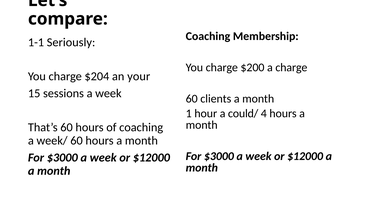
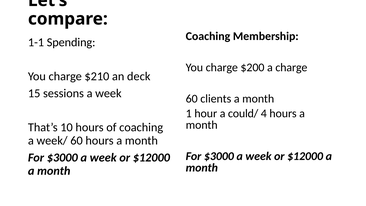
Seriously: Seriously -> Spending (71, 42)
$204: $204 -> $210 (97, 76)
your: your -> deck (139, 76)
That’s 60: 60 -> 10 (67, 127)
